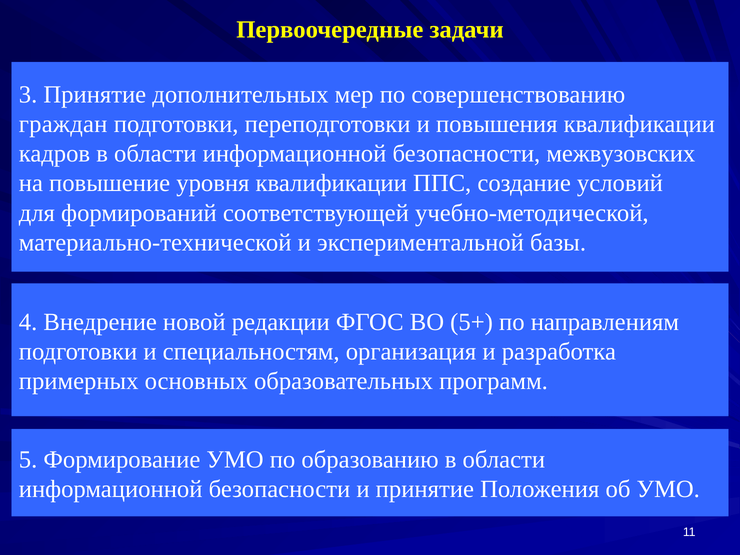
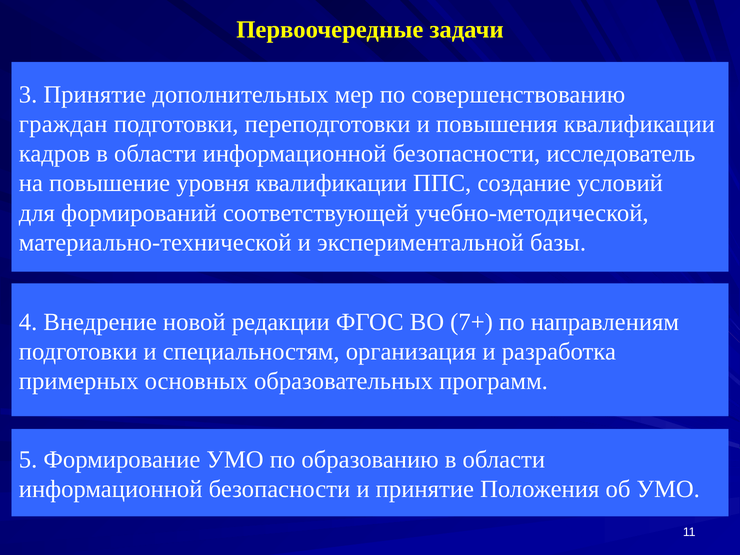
межвузовских: межвузовских -> исследователь (621, 154)
5+: 5+ -> 7+ (472, 322)
